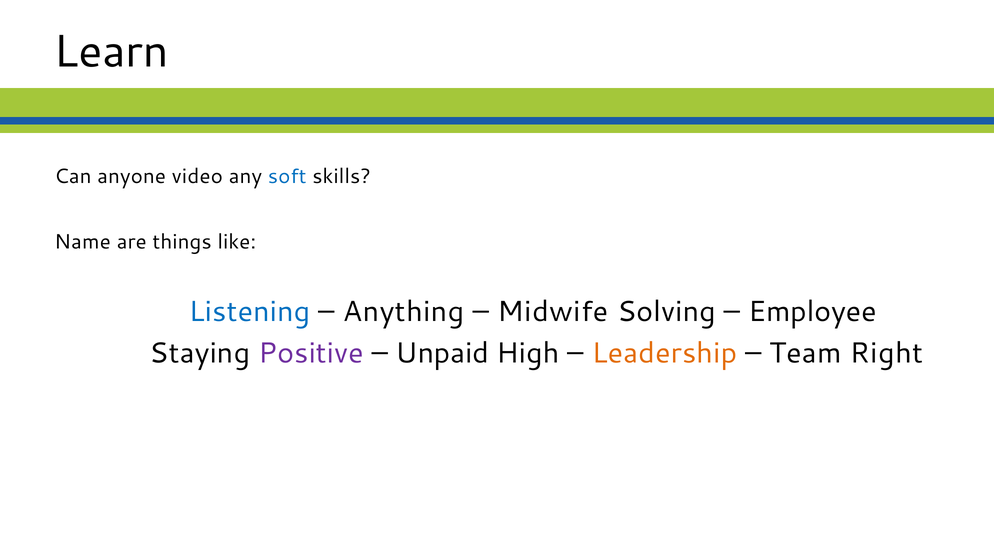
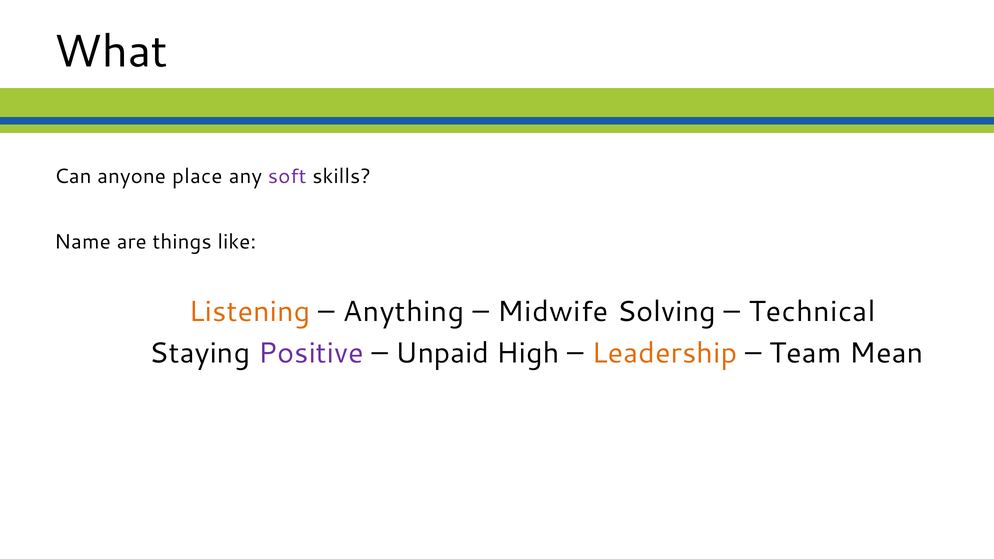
Learn: Learn -> What (111, 52)
video: video -> place (197, 176)
soft colour: blue -> purple (287, 176)
Listening colour: blue -> orange (250, 312)
Employee: Employee -> Technical (812, 312)
Right: Right -> Mean (887, 353)
